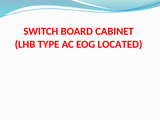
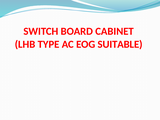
LOCATED: LOCATED -> SUITABLE (120, 44)
